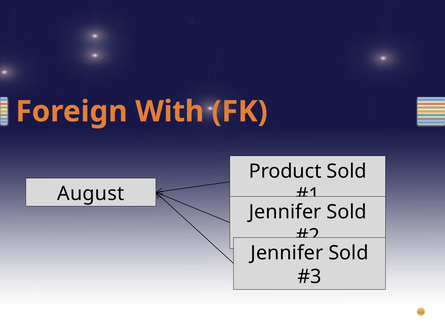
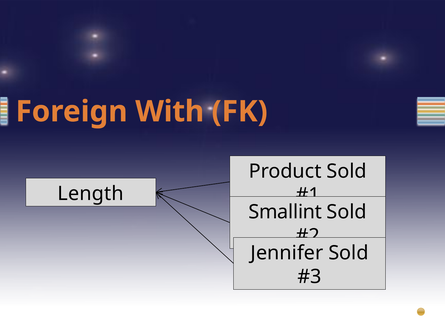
August: August -> Length (91, 193)
Jennifer: Jennifer -> Smallint (285, 212)
